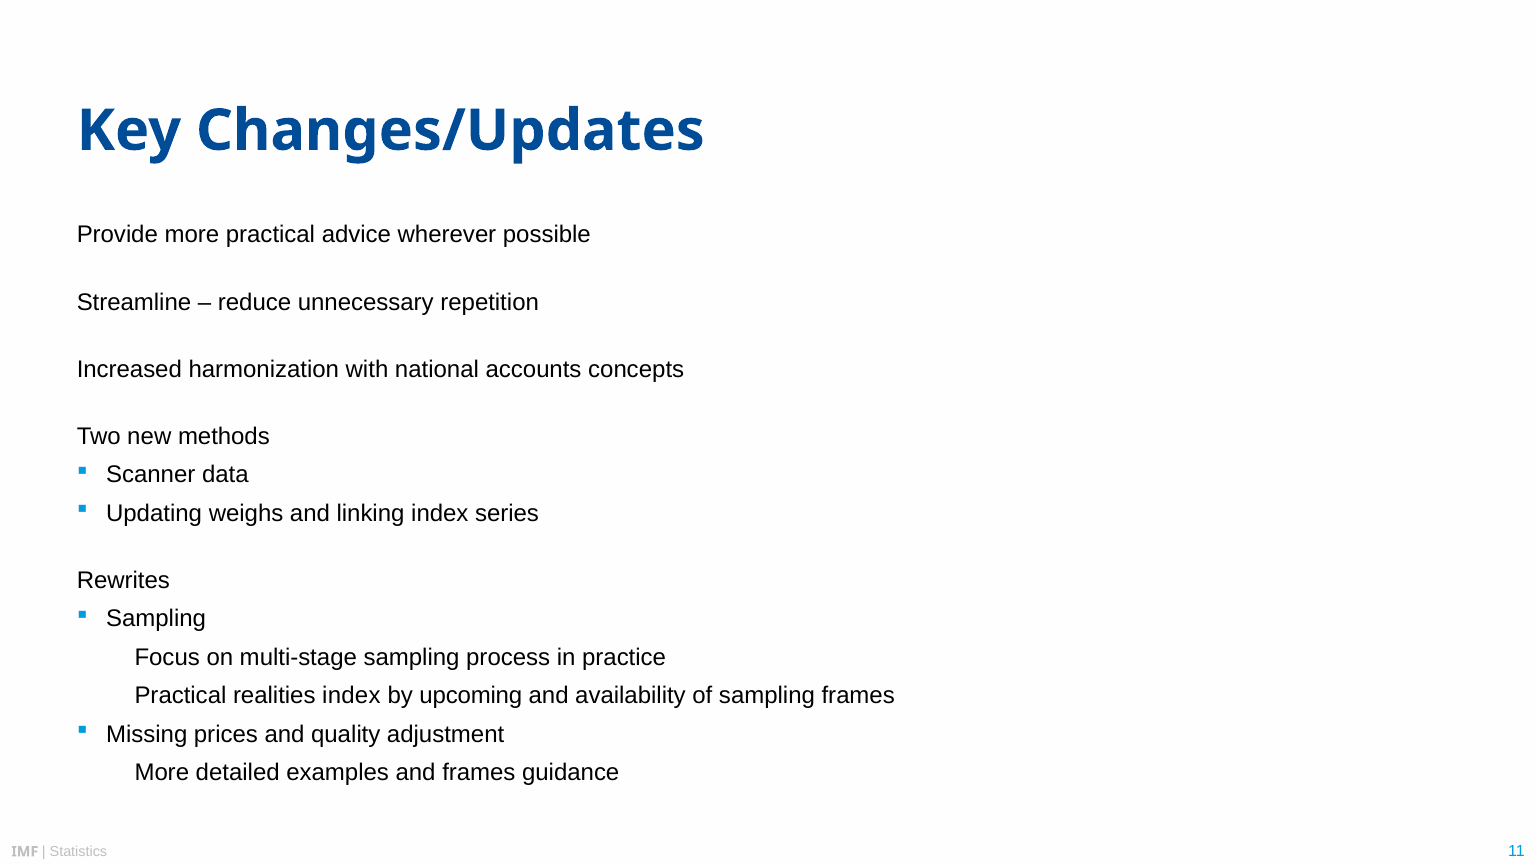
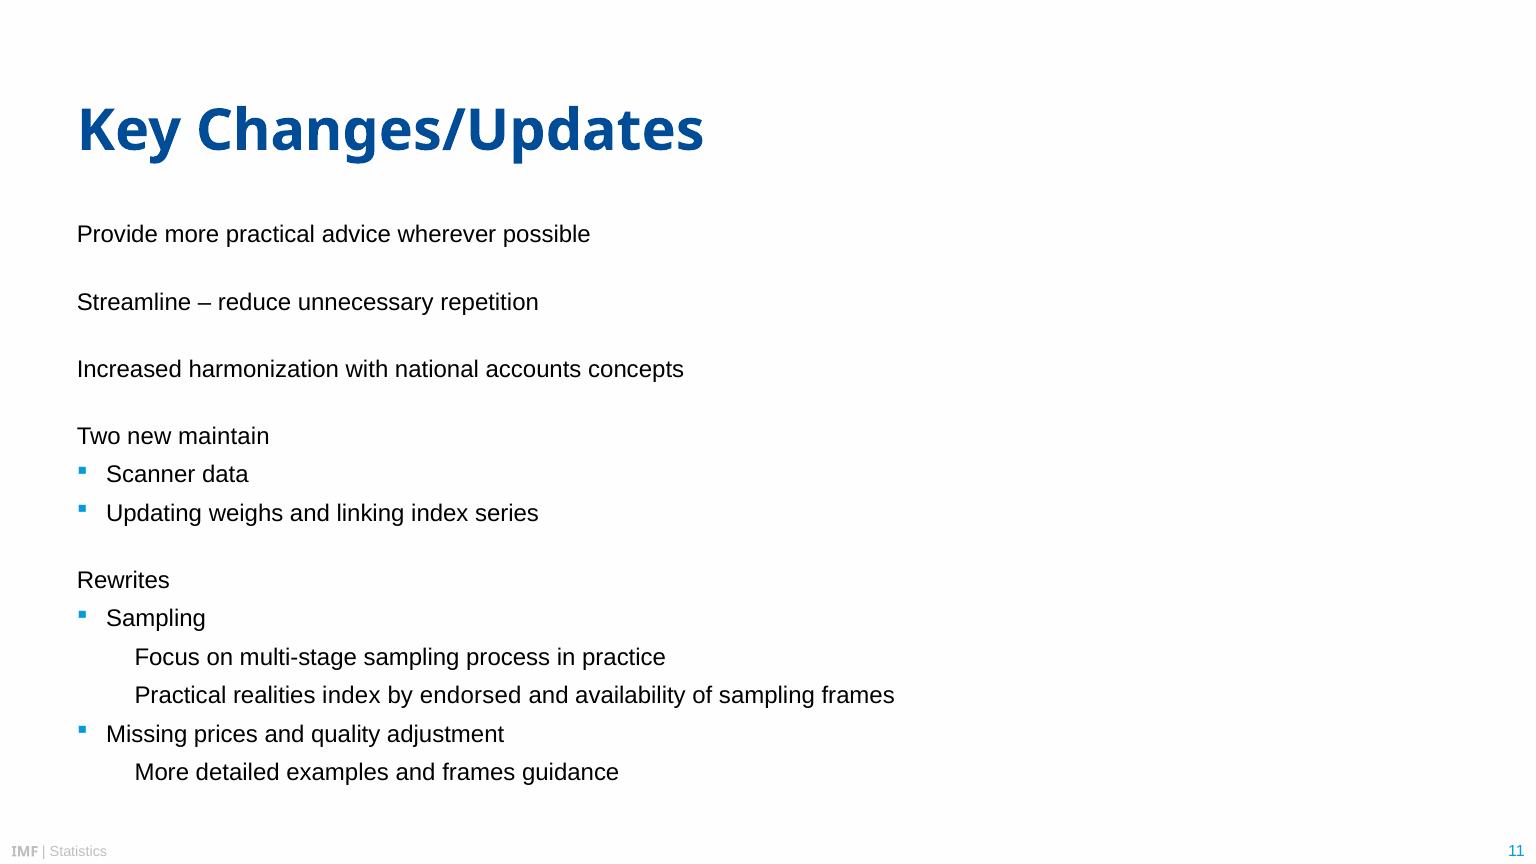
methods: methods -> maintain (224, 437)
upcoming: upcoming -> endorsed (471, 696)
